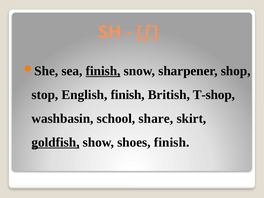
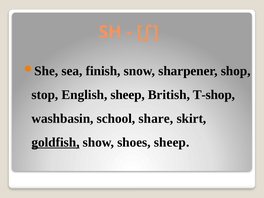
finish underline: present -> none (103, 71)
English finish: finish -> sheep (128, 95)
shoes finish: finish -> sheep (172, 142)
